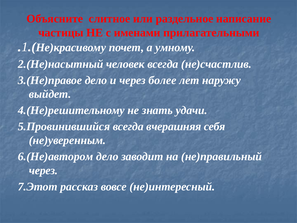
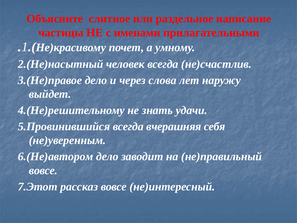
более: более -> слова (163, 80)
через: через -> вовсе (43, 170)
